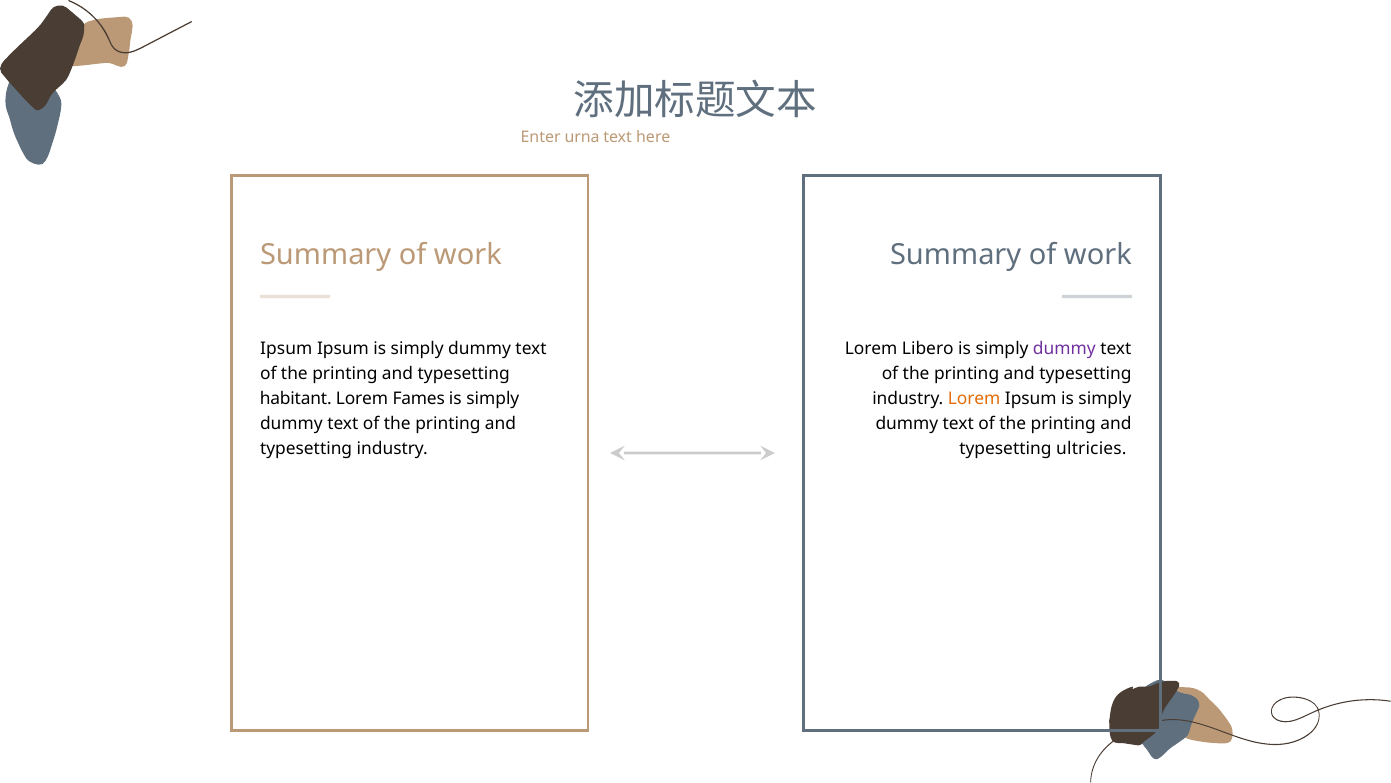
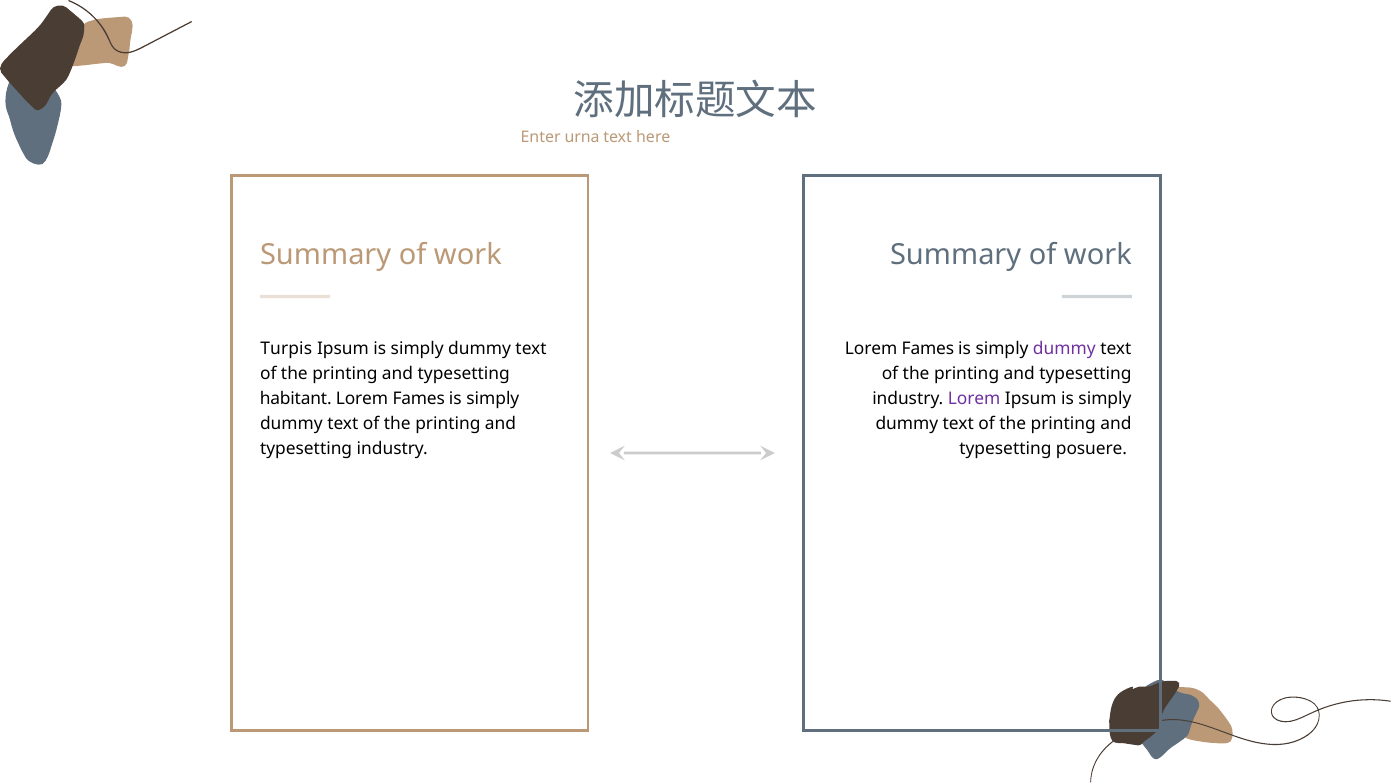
Ipsum: Ipsum -> Turpis (286, 348)
Libero: Libero -> Fames (928, 348)
Lorem colour: orange -> purple (974, 399)
ultricies: ultricies -> posuere (1092, 449)
